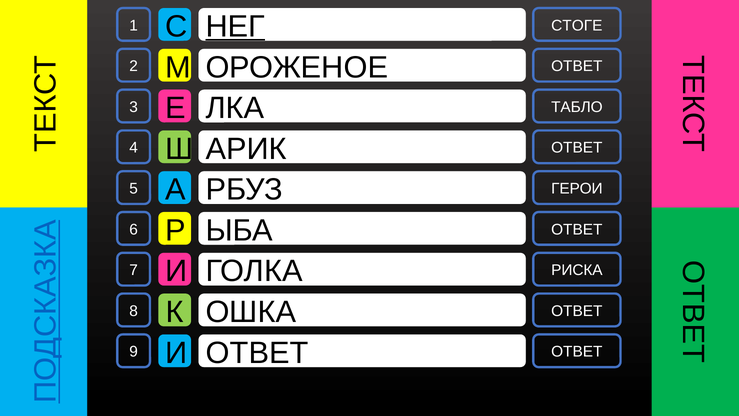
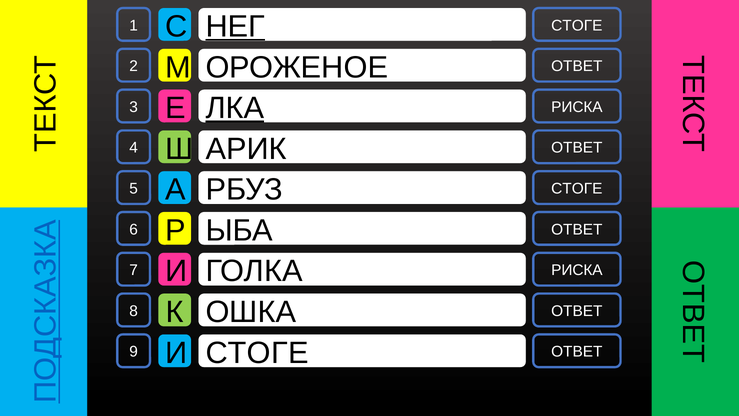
ЛКА underline: none -> present (235, 108)
ТАБЛО: ТАБЛО -> РИСКА (577, 107)
ГЕРОИ: ГЕРОИ -> СТОГЕ (577, 189)
ОТВЕТ: ОТВЕТ -> СТОГЕ (257, 353)
